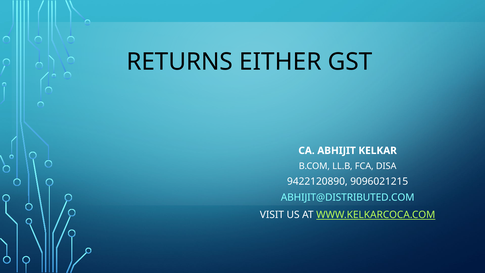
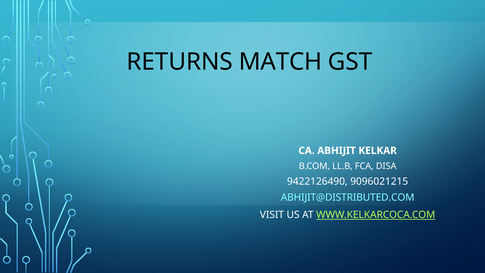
EITHER: EITHER -> MATCH (281, 62)
9422120890: 9422120890 -> 9422126490 (317, 181)
